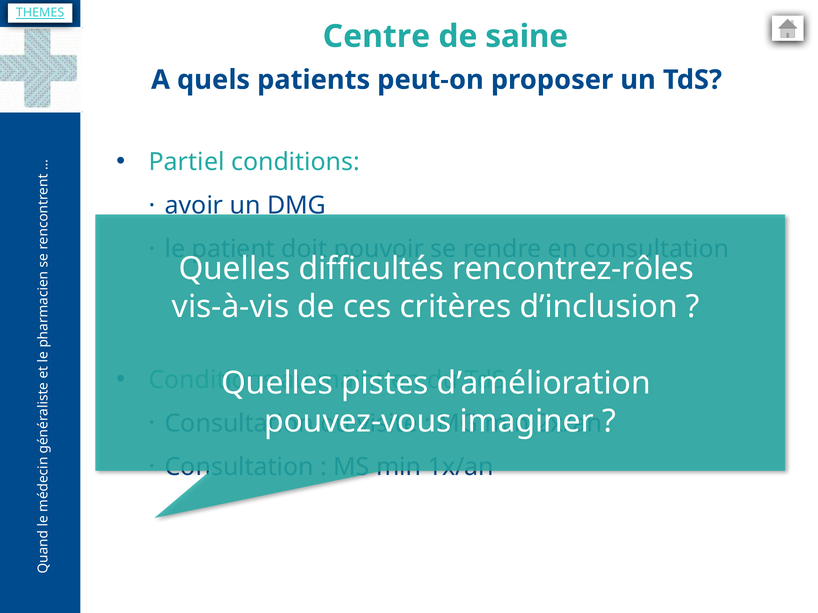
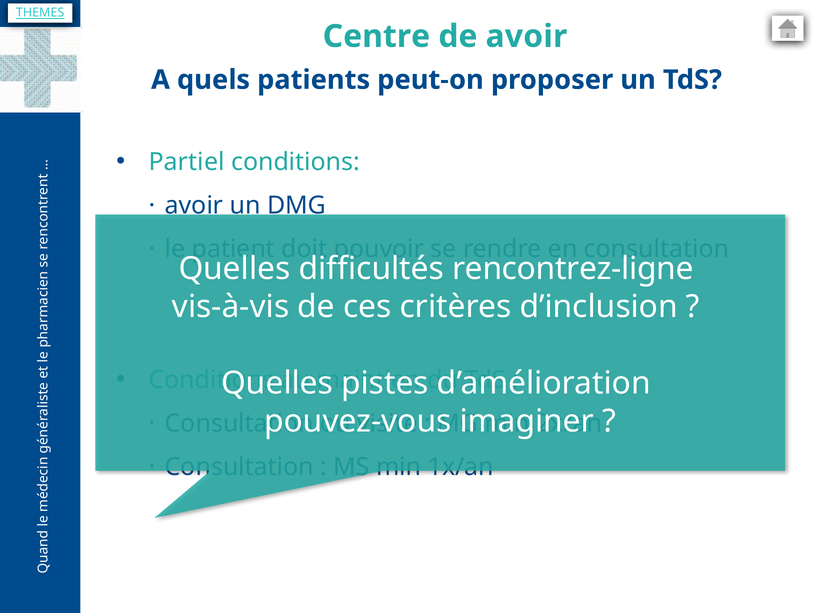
de saine: saine -> avoir (526, 36)
rencontrez-rôles: rencontrez-rôles -> rencontrez-ligne (573, 269)
